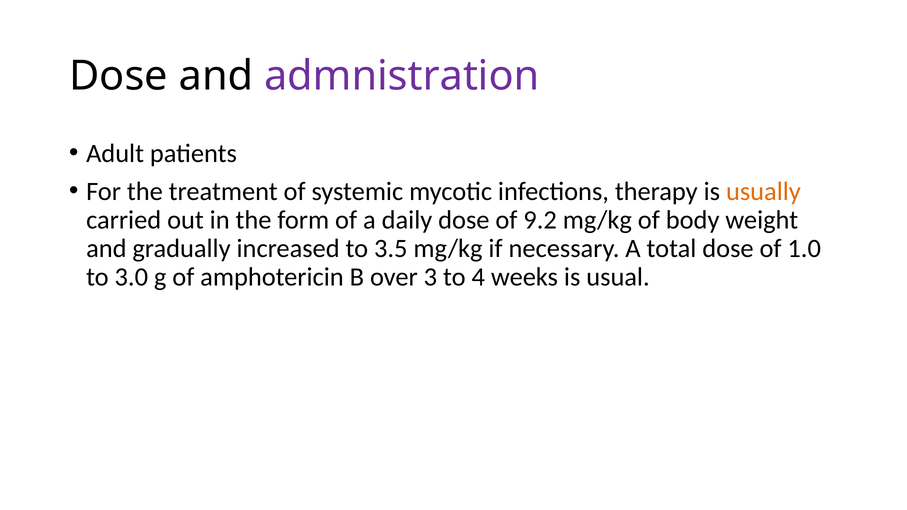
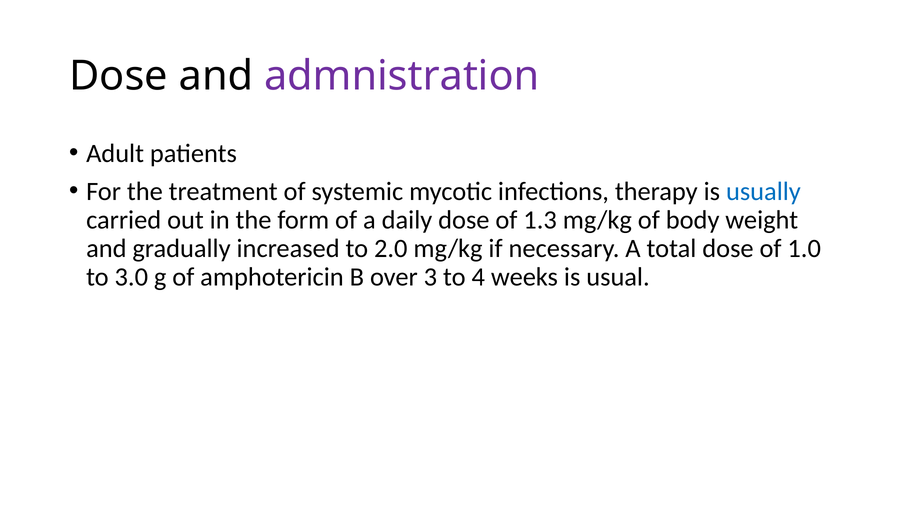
usually colour: orange -> blue (763, 191)
9.2: 9.2 -> 1.3 (540, 220)
3.5: 3.5 -> 2.0 (391, 249)
